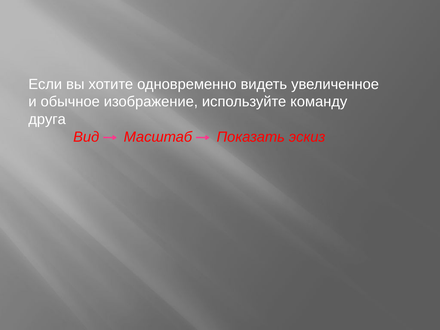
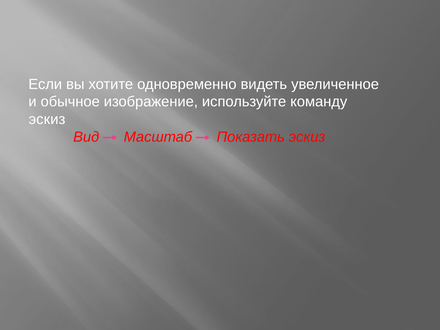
друга: друга -> эскиз (47, 119)
